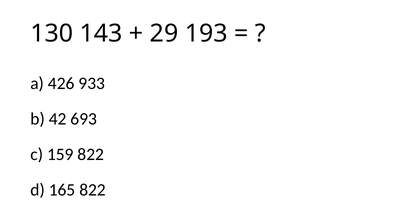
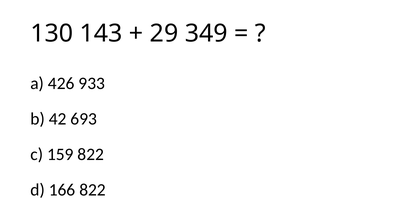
193: 193 -> 349 (206, 33)
165: 165 -> 166 (62, 190)
